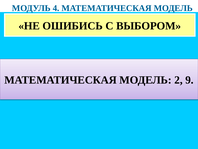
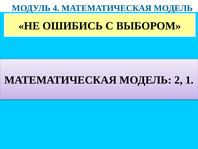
9: 9 -> 1 (189, 80)
